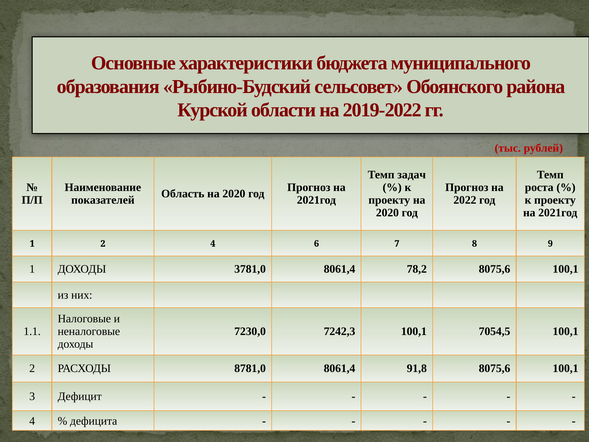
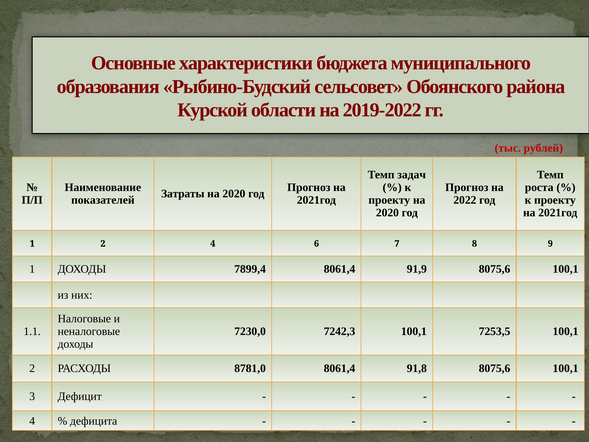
Область: Область -> Затраты (183, 194)
3781,0: 3781,0 -> 7899,4 (250, 269)
78,2: 78,2 -> 91,9 (417, 269)
7054,5: 7054,5 -> 7253,5 (495, 331)
